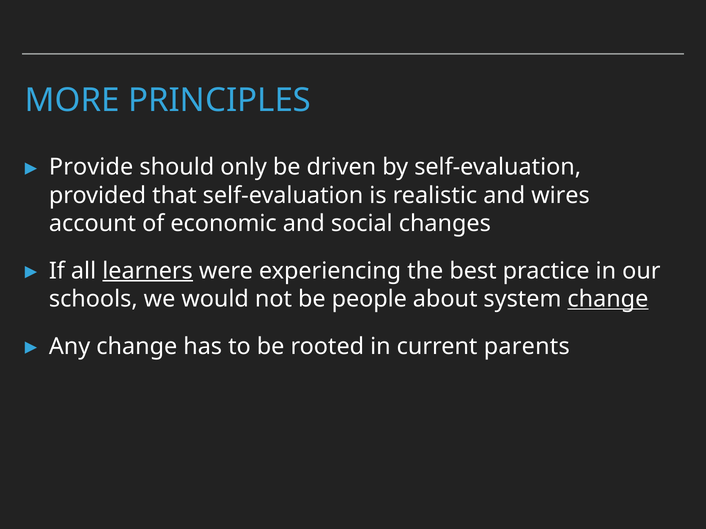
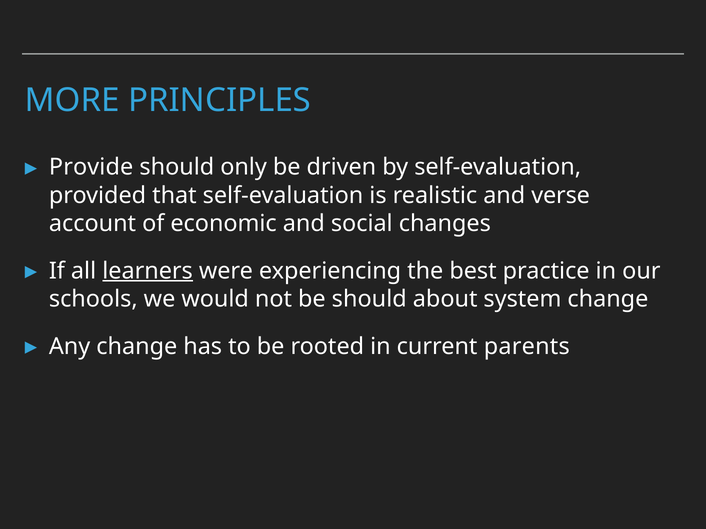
wires: wires -> verse (561, 196)
be people: people -> should (369, 299)
change underline: present -> none (608, 299)
